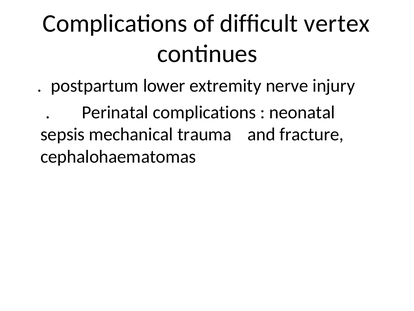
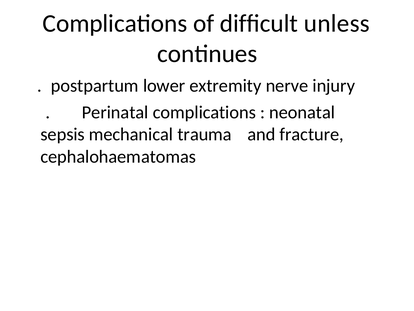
vertex: vertex -> unless (337, 23)
